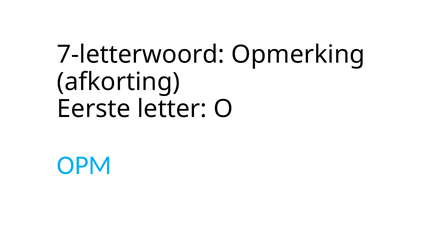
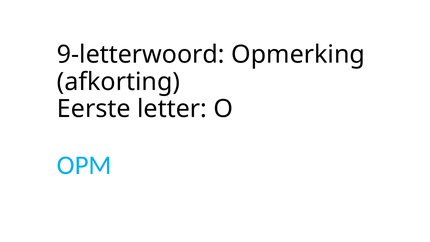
7-letterwoord: 7-letterwoord -> 9-letterwoord (141, 55)
